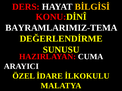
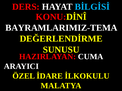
BİLGİSİ colour: yellow -> light blue (92, 7)
